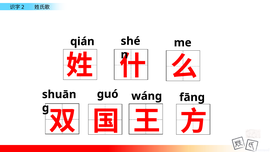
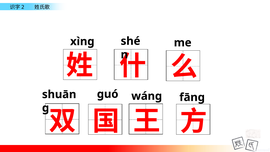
qián: qián -> xìnɡ (82, 41)
